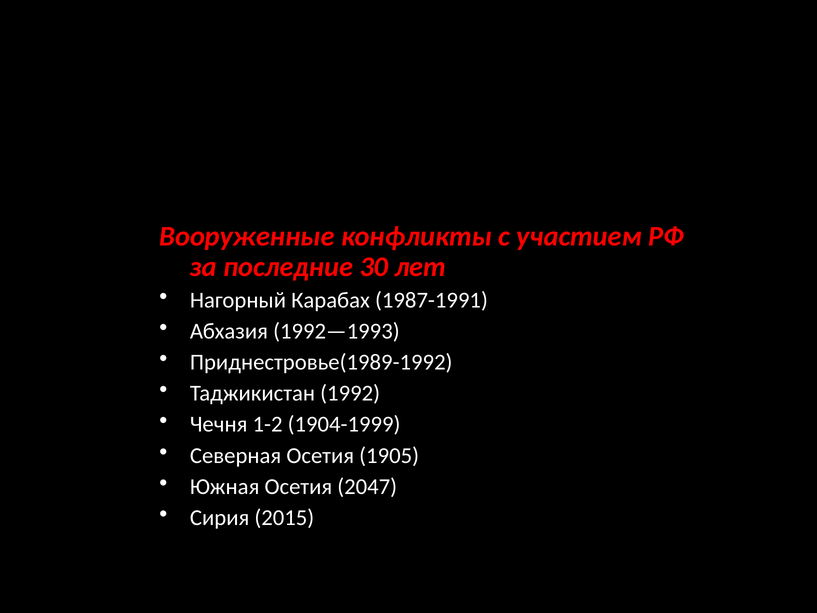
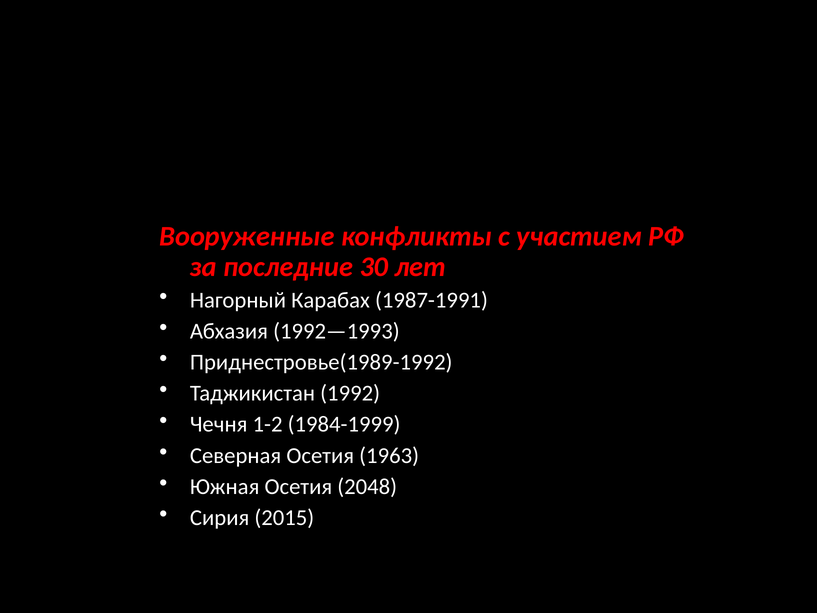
1904-1999: 1904-1999 -> 1984-1999 (344, 424)
1905: 1905 -> 1963 (389, 455)
2047: 2047 -> 2048 (367, 486)
